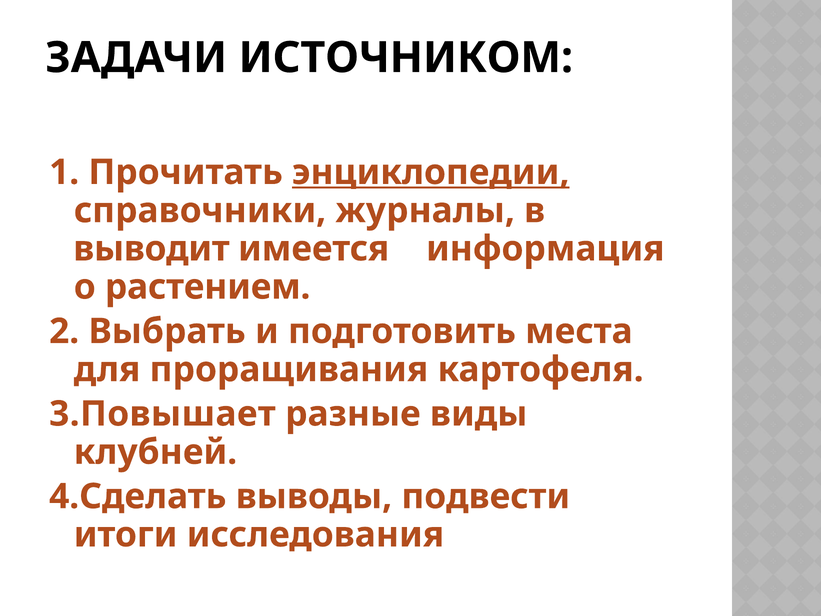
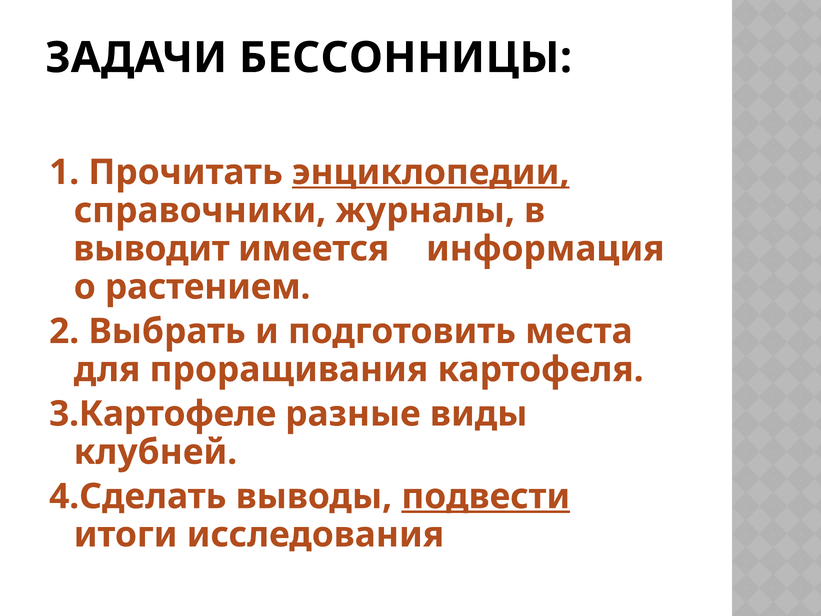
ИСТОЧНИКОМ: ИСТОЧНИКОМ -> БЕССОННИЦЫ (406, 58)
3.Повышает: 3.Повышает -> 3.Картофеле (163, 414)
подвести underline: none -> present (486, 496)
